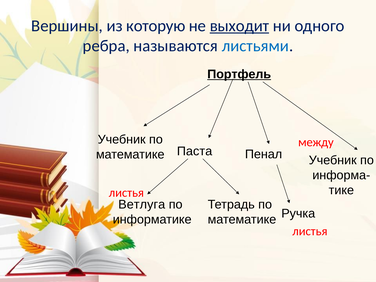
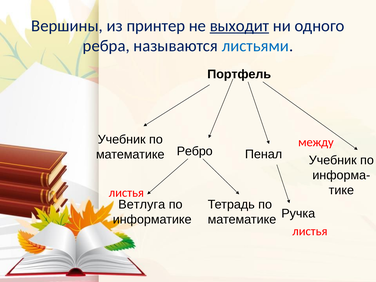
которую: которую -> принтер (156, 26)
Портфель underline: present -> none (239, 74)
Паста: Паста -> Ребро (195, 151)
